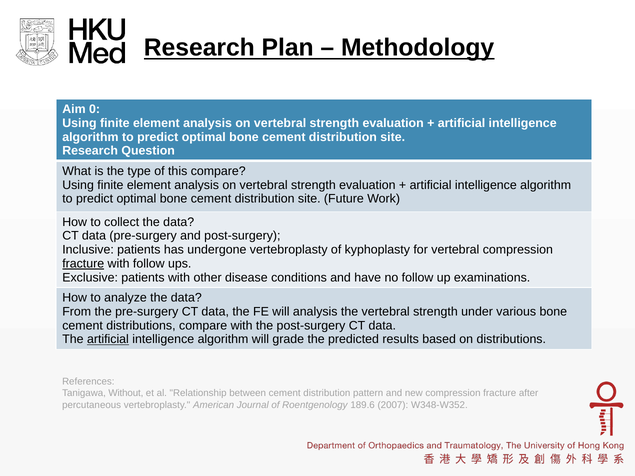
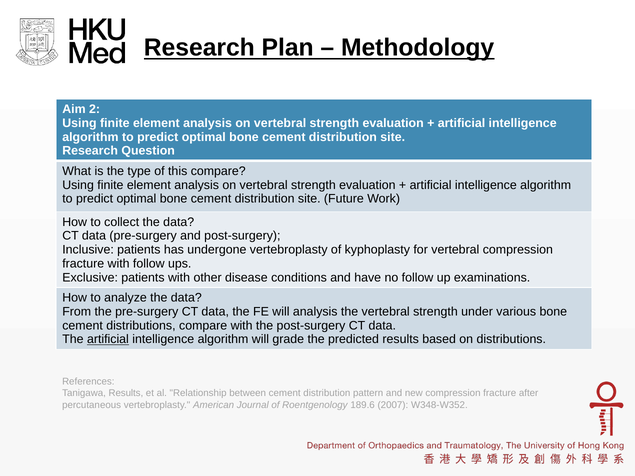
0: 0 -> 2 (95, 109)
fracture underline: present -> none (83, 264)
Tanigawa Without: Without -> Results (126, 393)
